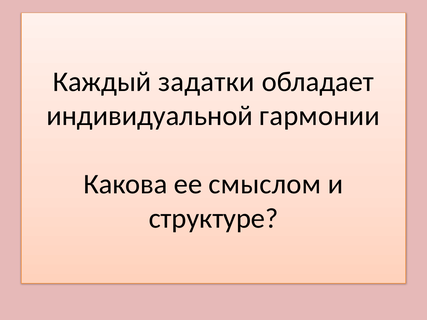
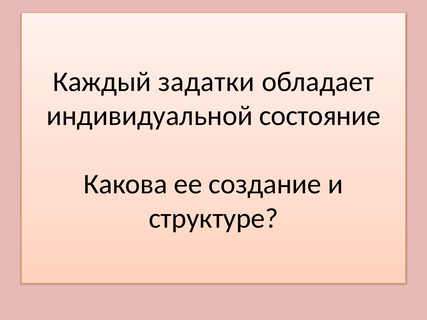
гармонии: гармонии -> состояние (320, 116)
смыслом: смыслом -> создание (265, 184)
